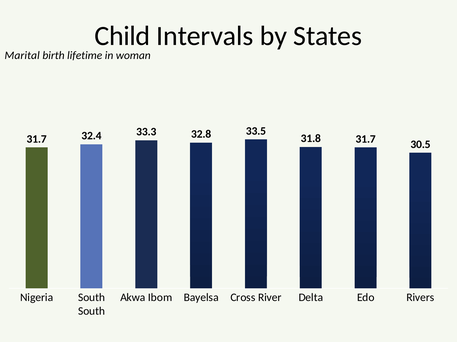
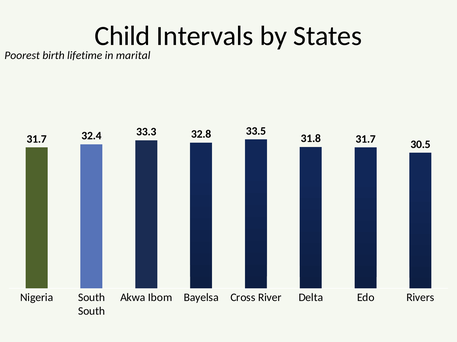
Marital: Marital -> Poorest (22, 56)
woman: woman -> marital (133, 56)
